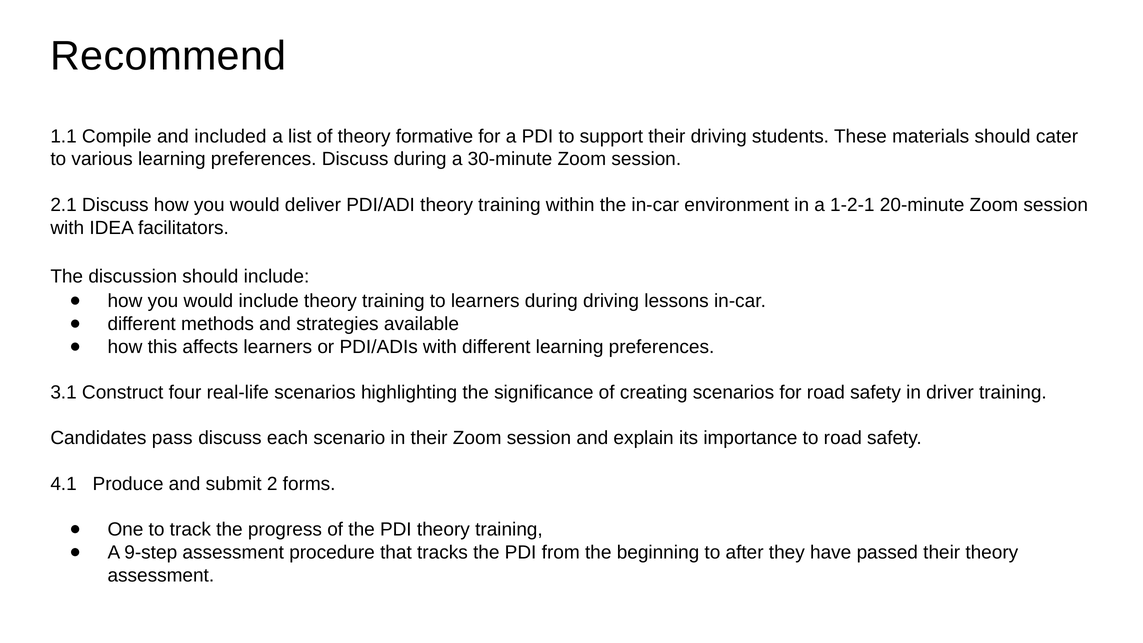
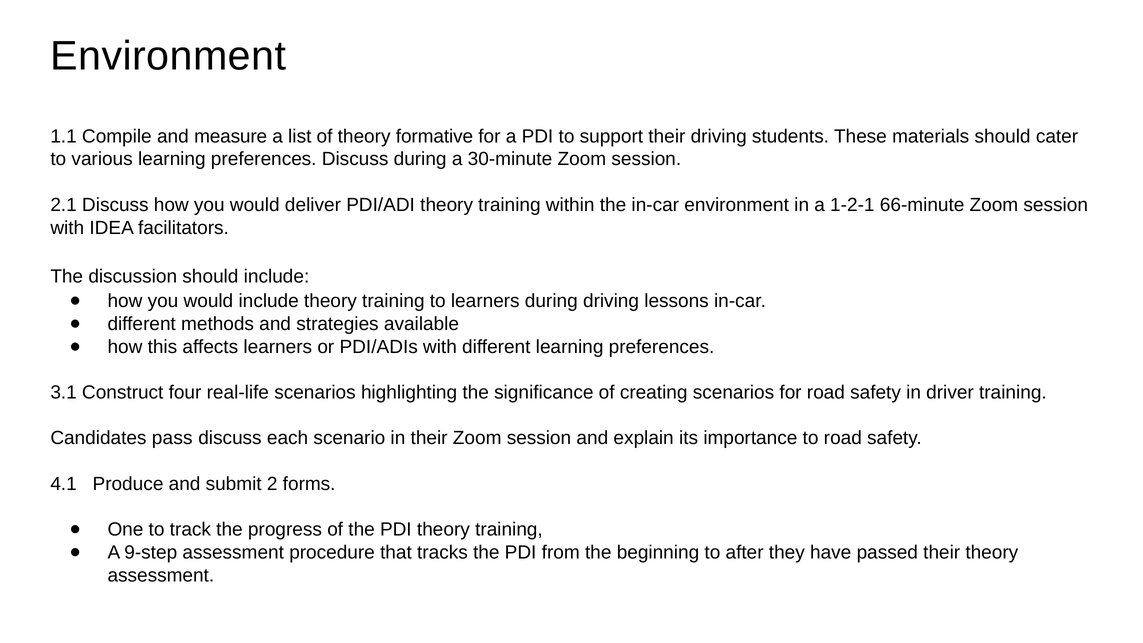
Recommend: Recommend -> Environment (168, 56)
included: included -> measure (231, 136)
20-minute: 20-minute -> 66-minute (922, 205)
